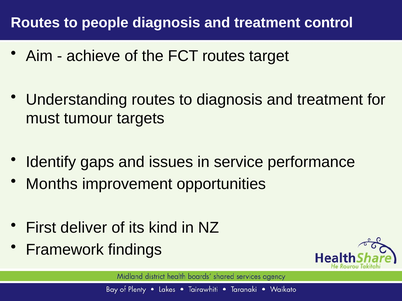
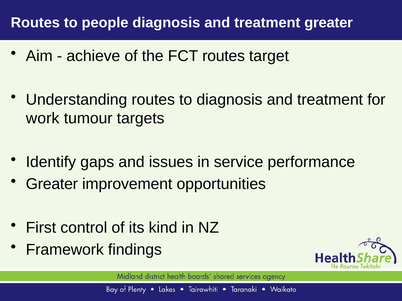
treatment control: control -> greater (329, 23)
must: must -> work (43, 119)
Months: Months -> Greater (52, 184)
deliver: deliver -> control (84, 228)
